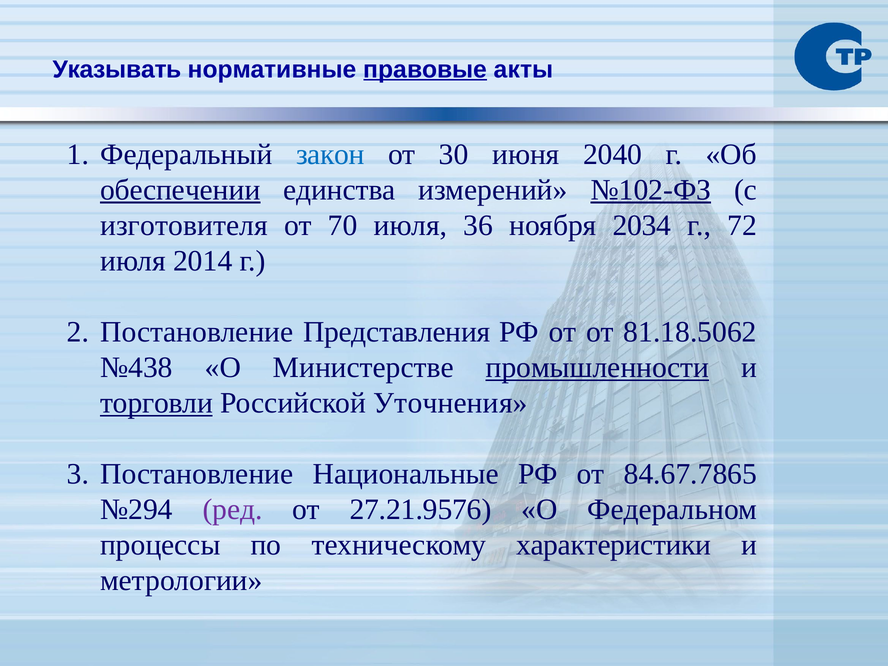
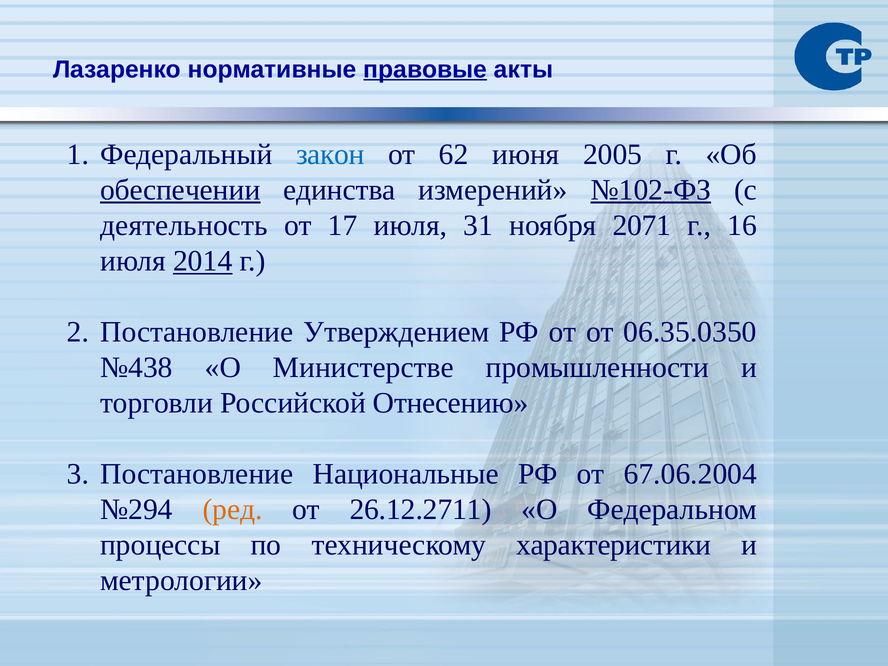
Указывать: Указывать -> Лазаренко (117, 69)
30: 30 -> 62 (454, 154)
2040: 2040 -> 2005 (613, 154)
изготовителя: изготовителя -> деятельность (184, 225)
70: 70 -> 17 (343, 225)
36: 36 -> 31 (478, 225)
2034: 2034 -> 2071 (642, 225)
72: 72 -> 16 (742, 225)
2014 underline: none -> present (203, 261)
Представления: Представления -> Утверждением (397, 332)
81.18.5062: 81.18.5062 -> 06.35.0350 (690, 332)
промышленности underline: present -> none (597, 367)
торговли underline: present -> none (157, 403)
Уточнения: Уточнения -> Отнесению (451, 403)
84.67.7865: 84.67.7865 -> 67.06.2004 (690, 474)
ред colour: purple -> orange (233, 510)
27.21.9576: 27.21.9576 -> 26.12.2711 (421, 510)
